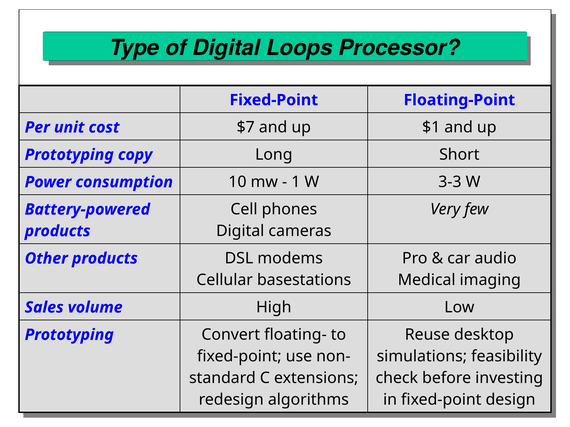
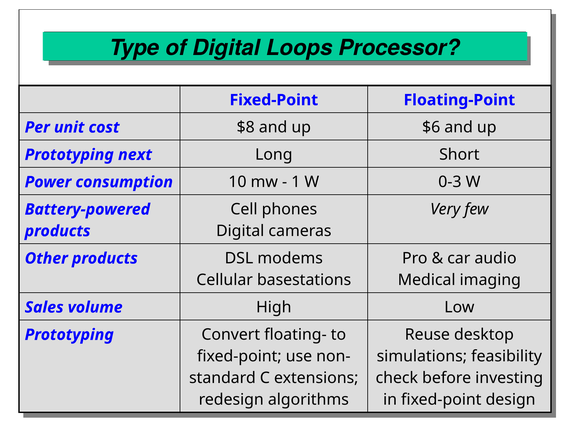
$7: $7 -> $8 (246, 128)
$1: $1 -> $6 (431, 128)
copy: copy -> next (135, 155)
3-3: 3-3 -> 0-3 (450, 182)
